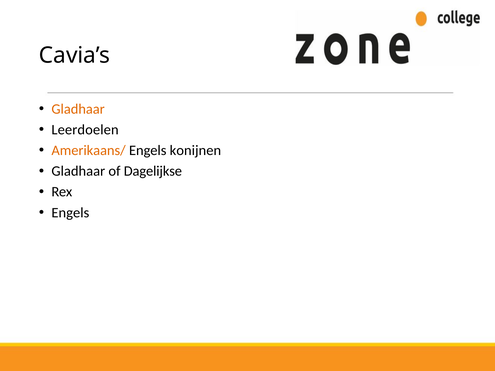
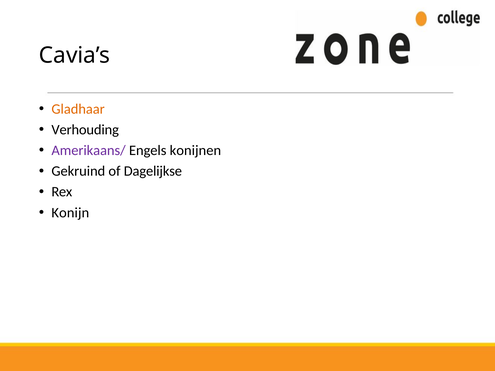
Leerdoelen: Leerdoelen -> Verhouding (85, 130)
Amerikaans/ colour: orange -> purple (89, 151)
Gladhaar: Gladhaar -> Gekruind (78, 171)
Engels: Engels -> Konijn (70, 213)
